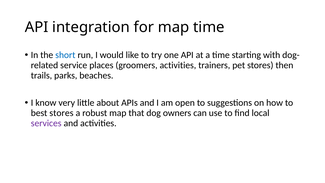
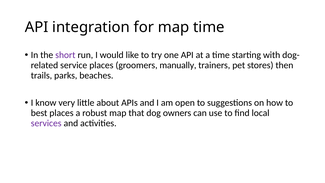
short colour: blue -> purple (65, 55)
groomers activities: activities -> manually (178, 65)
best stores: stores -> places (61, 113)
